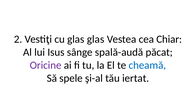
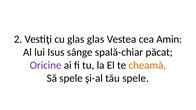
Chiar: Chiar -> Amin (169, 39)
spală-audă: spală-audă -> spală-chiar (119, 52)
cheamă colour: blue -> orange (147, 65)
tău iertat: iertat -> spele (136, 78)
